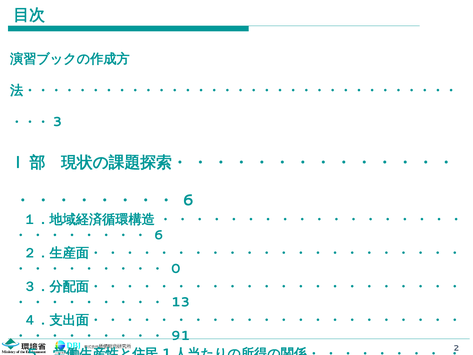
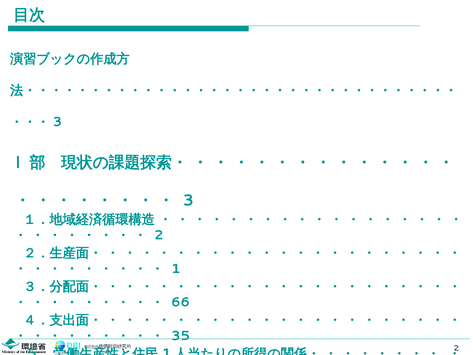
6: 6 -> 3 (188, 200)
6: 6 -> 2 (159, 235)
0: 0 -> 1 (176, 269)
13: 13 -> 66 (181, 302)
91: 91 -> 35 (181, 336)
